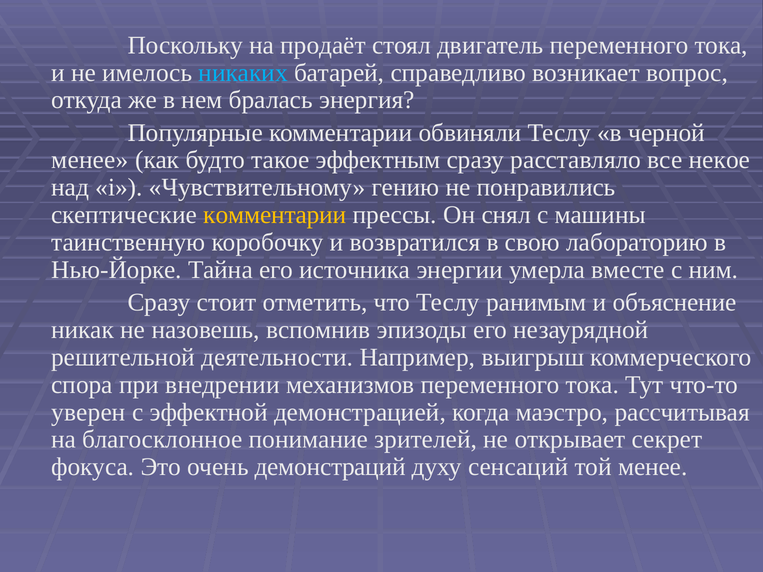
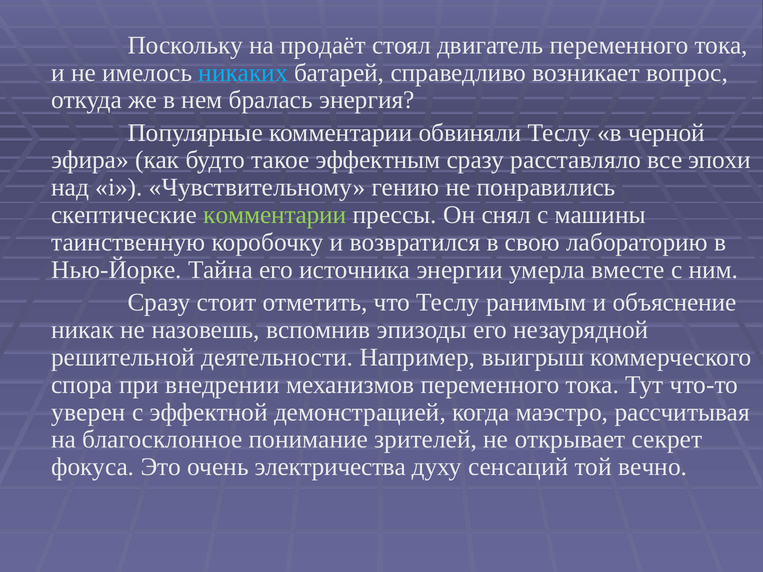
менее: менее -> эфира (90, 160)
некое: некое -> эпохи (720, 160)
комментарии colour: yellow -> light green (275, 215)
демонстраций: демонстраций -> электричества (330, 467)
той менее: менее -> вечно (653, 467)
